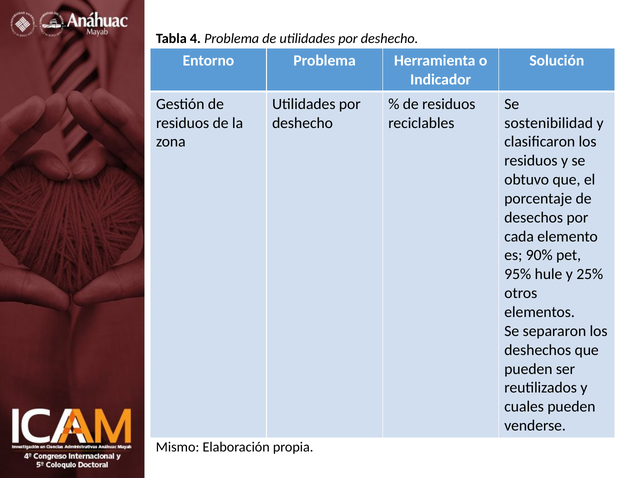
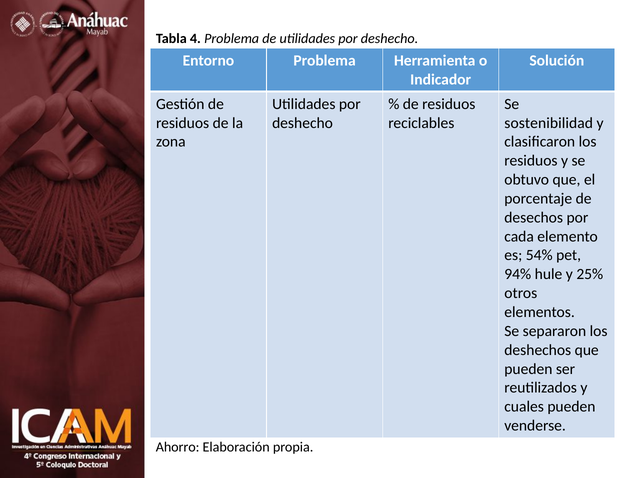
90%: 90% -> 54% (539, 256)
95%: 95% -> 94% (518, 275)
Mismo: Mismo -> Ahorro (178, 447)
